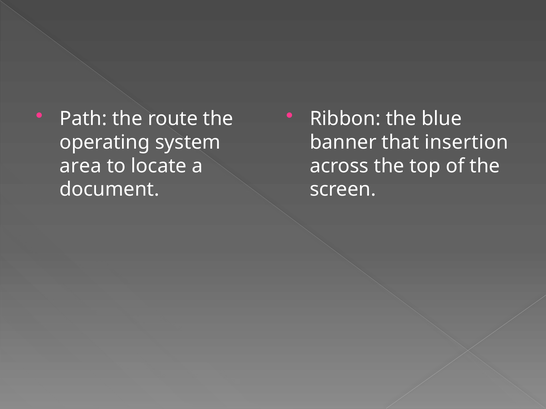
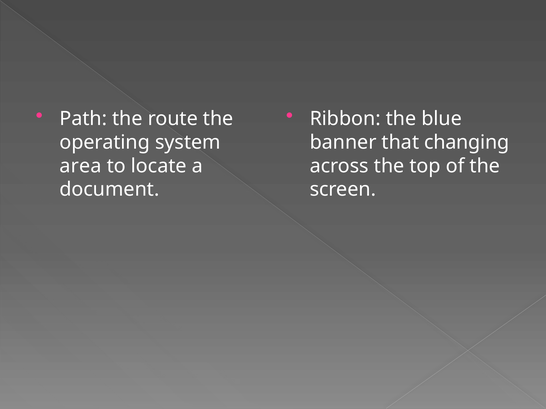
insertion: insertion -> changing (467, 142)
